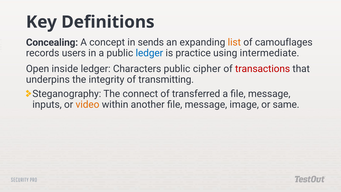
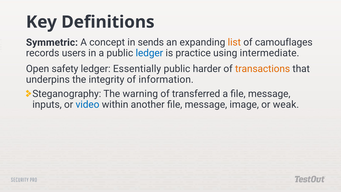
Concealing: Concealing -> Symmetric (52, 42)
inside: inside -> safety (65, 69)
Characters: Characters -> Essentially (137, 69)
cipher: cipher -> harder (207, 69)
transactions colour: red -> orange (263, 69)
transmitting: transmitting -> information (166, 80)
connect: connect -> warning (140, 94)
video colour: orange -> blue (87, 105)
same: same -> weak (286, 105)
